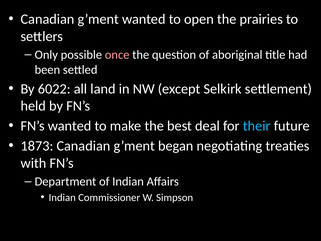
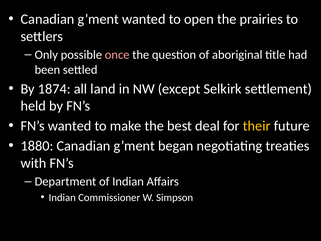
6022: 6022 -> 1874 (54, 89)
their colour: light blue -> yellow (257, 126)
1873: 1873 -> 1880 (37, 146)
